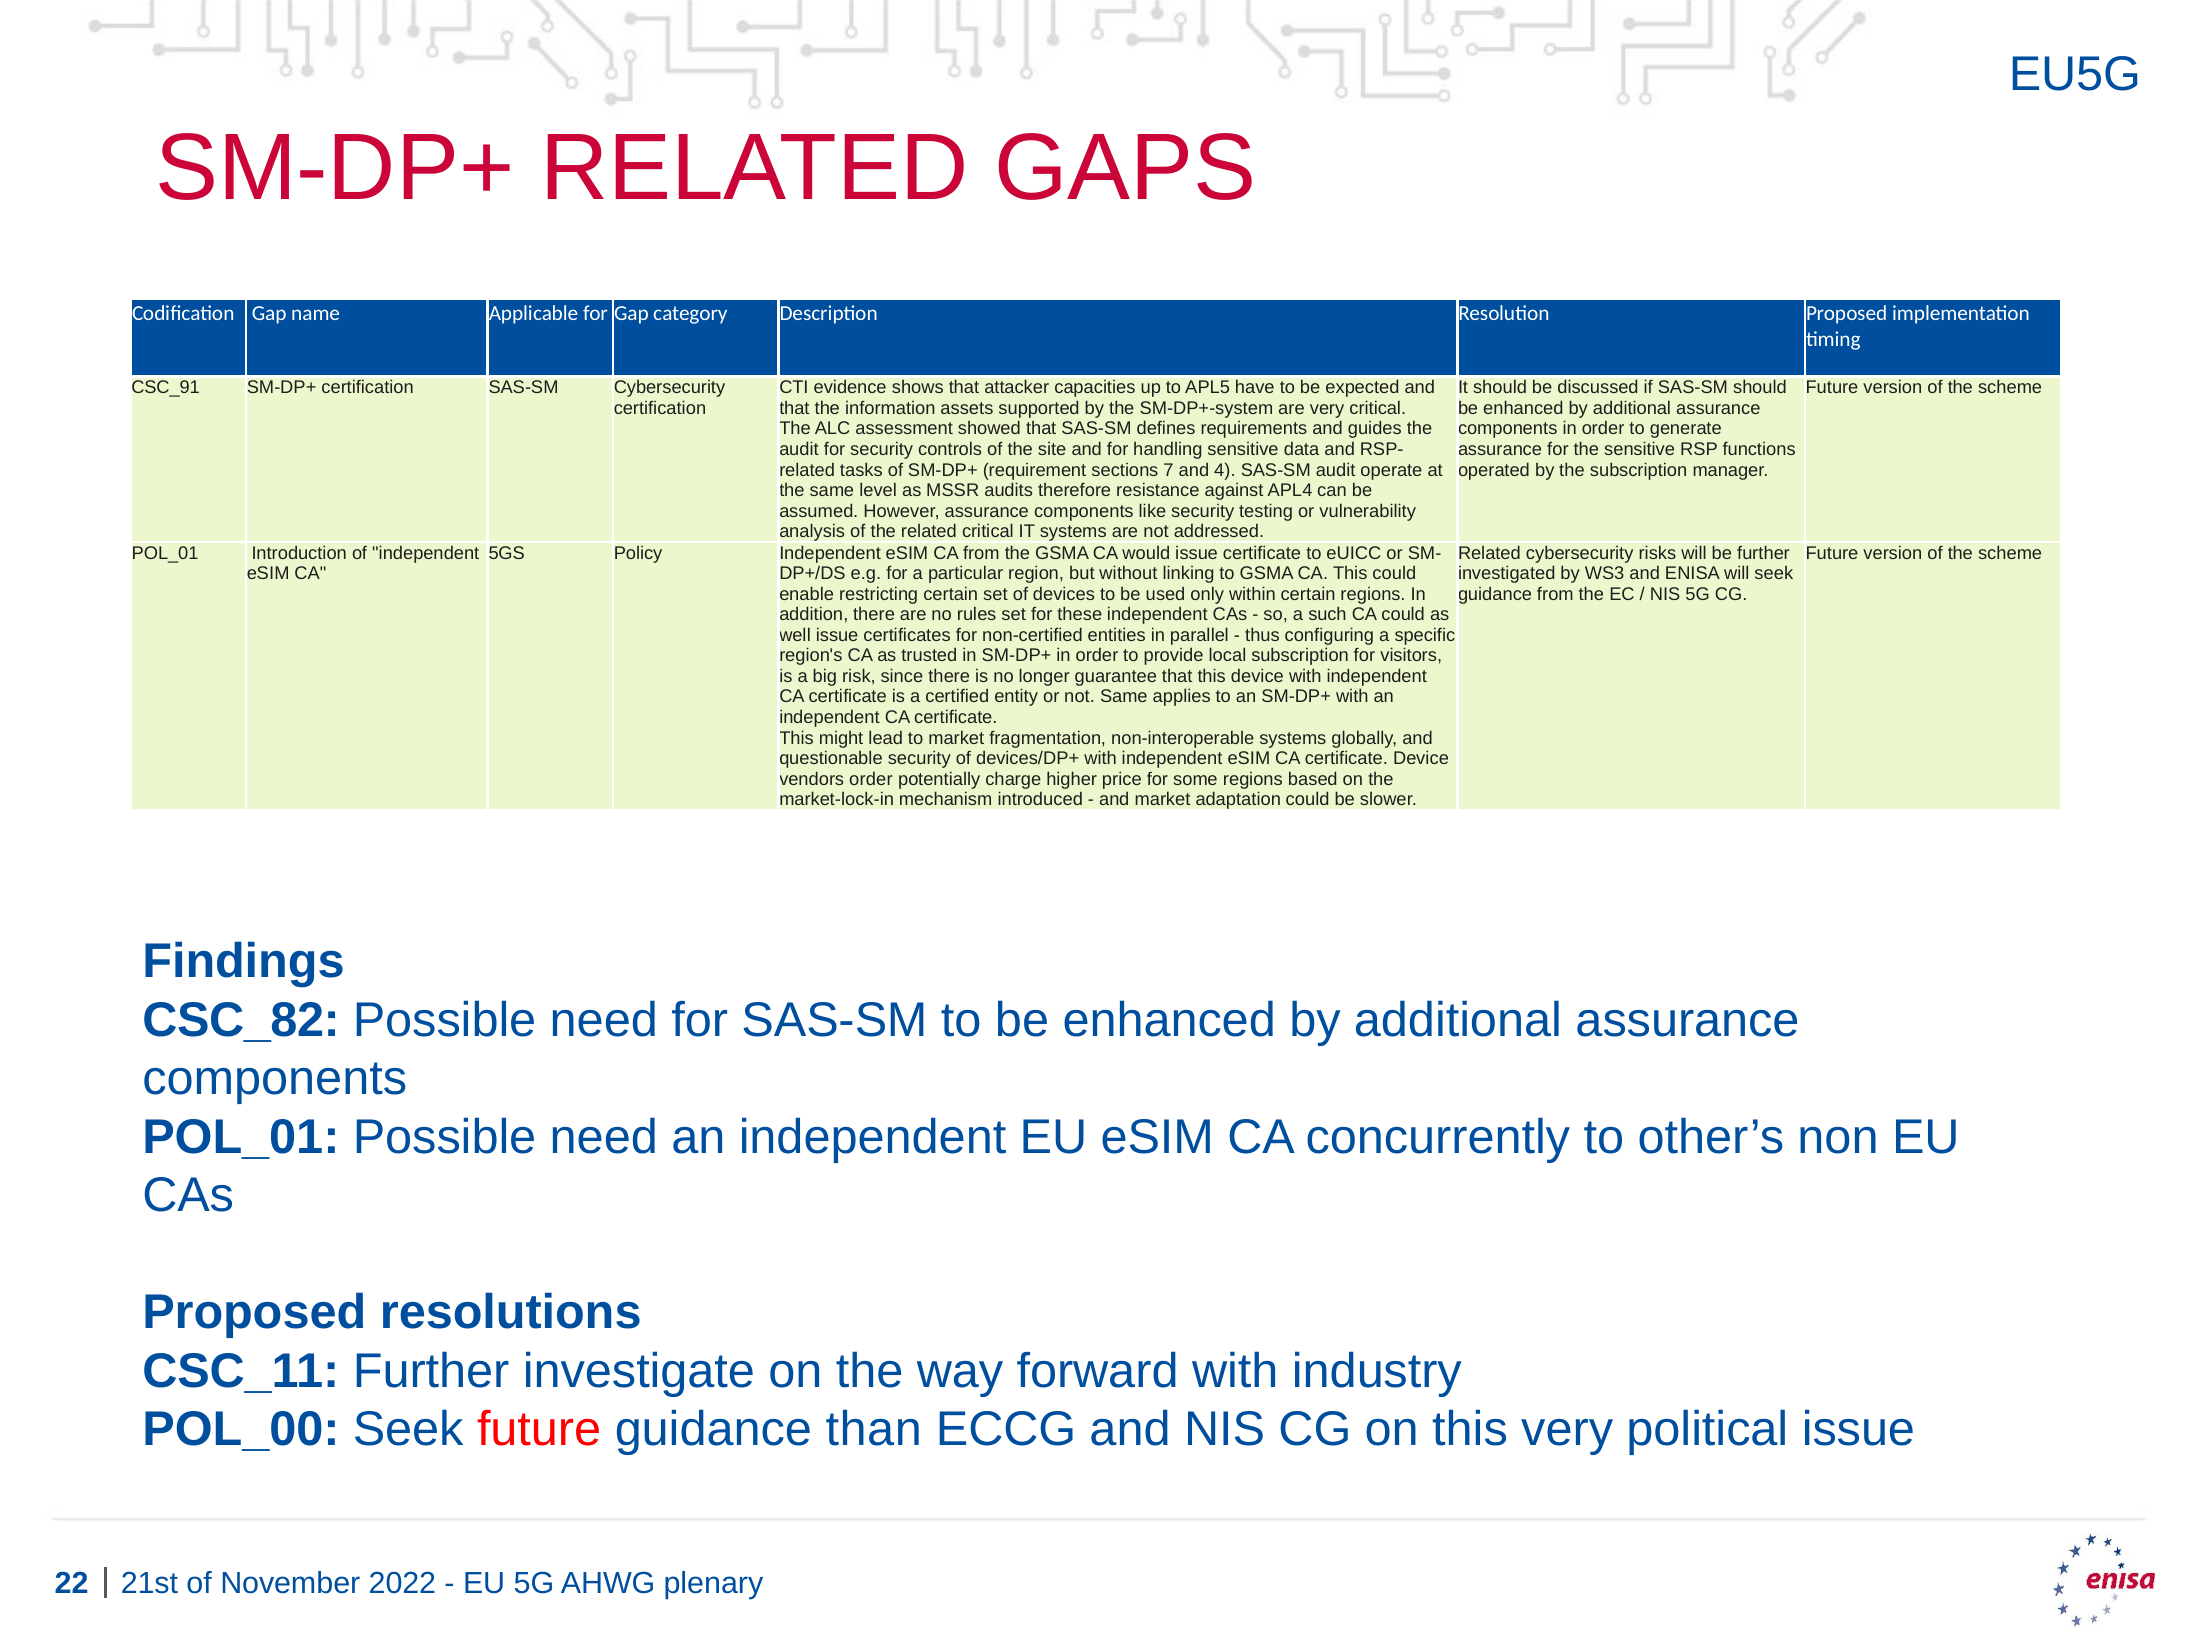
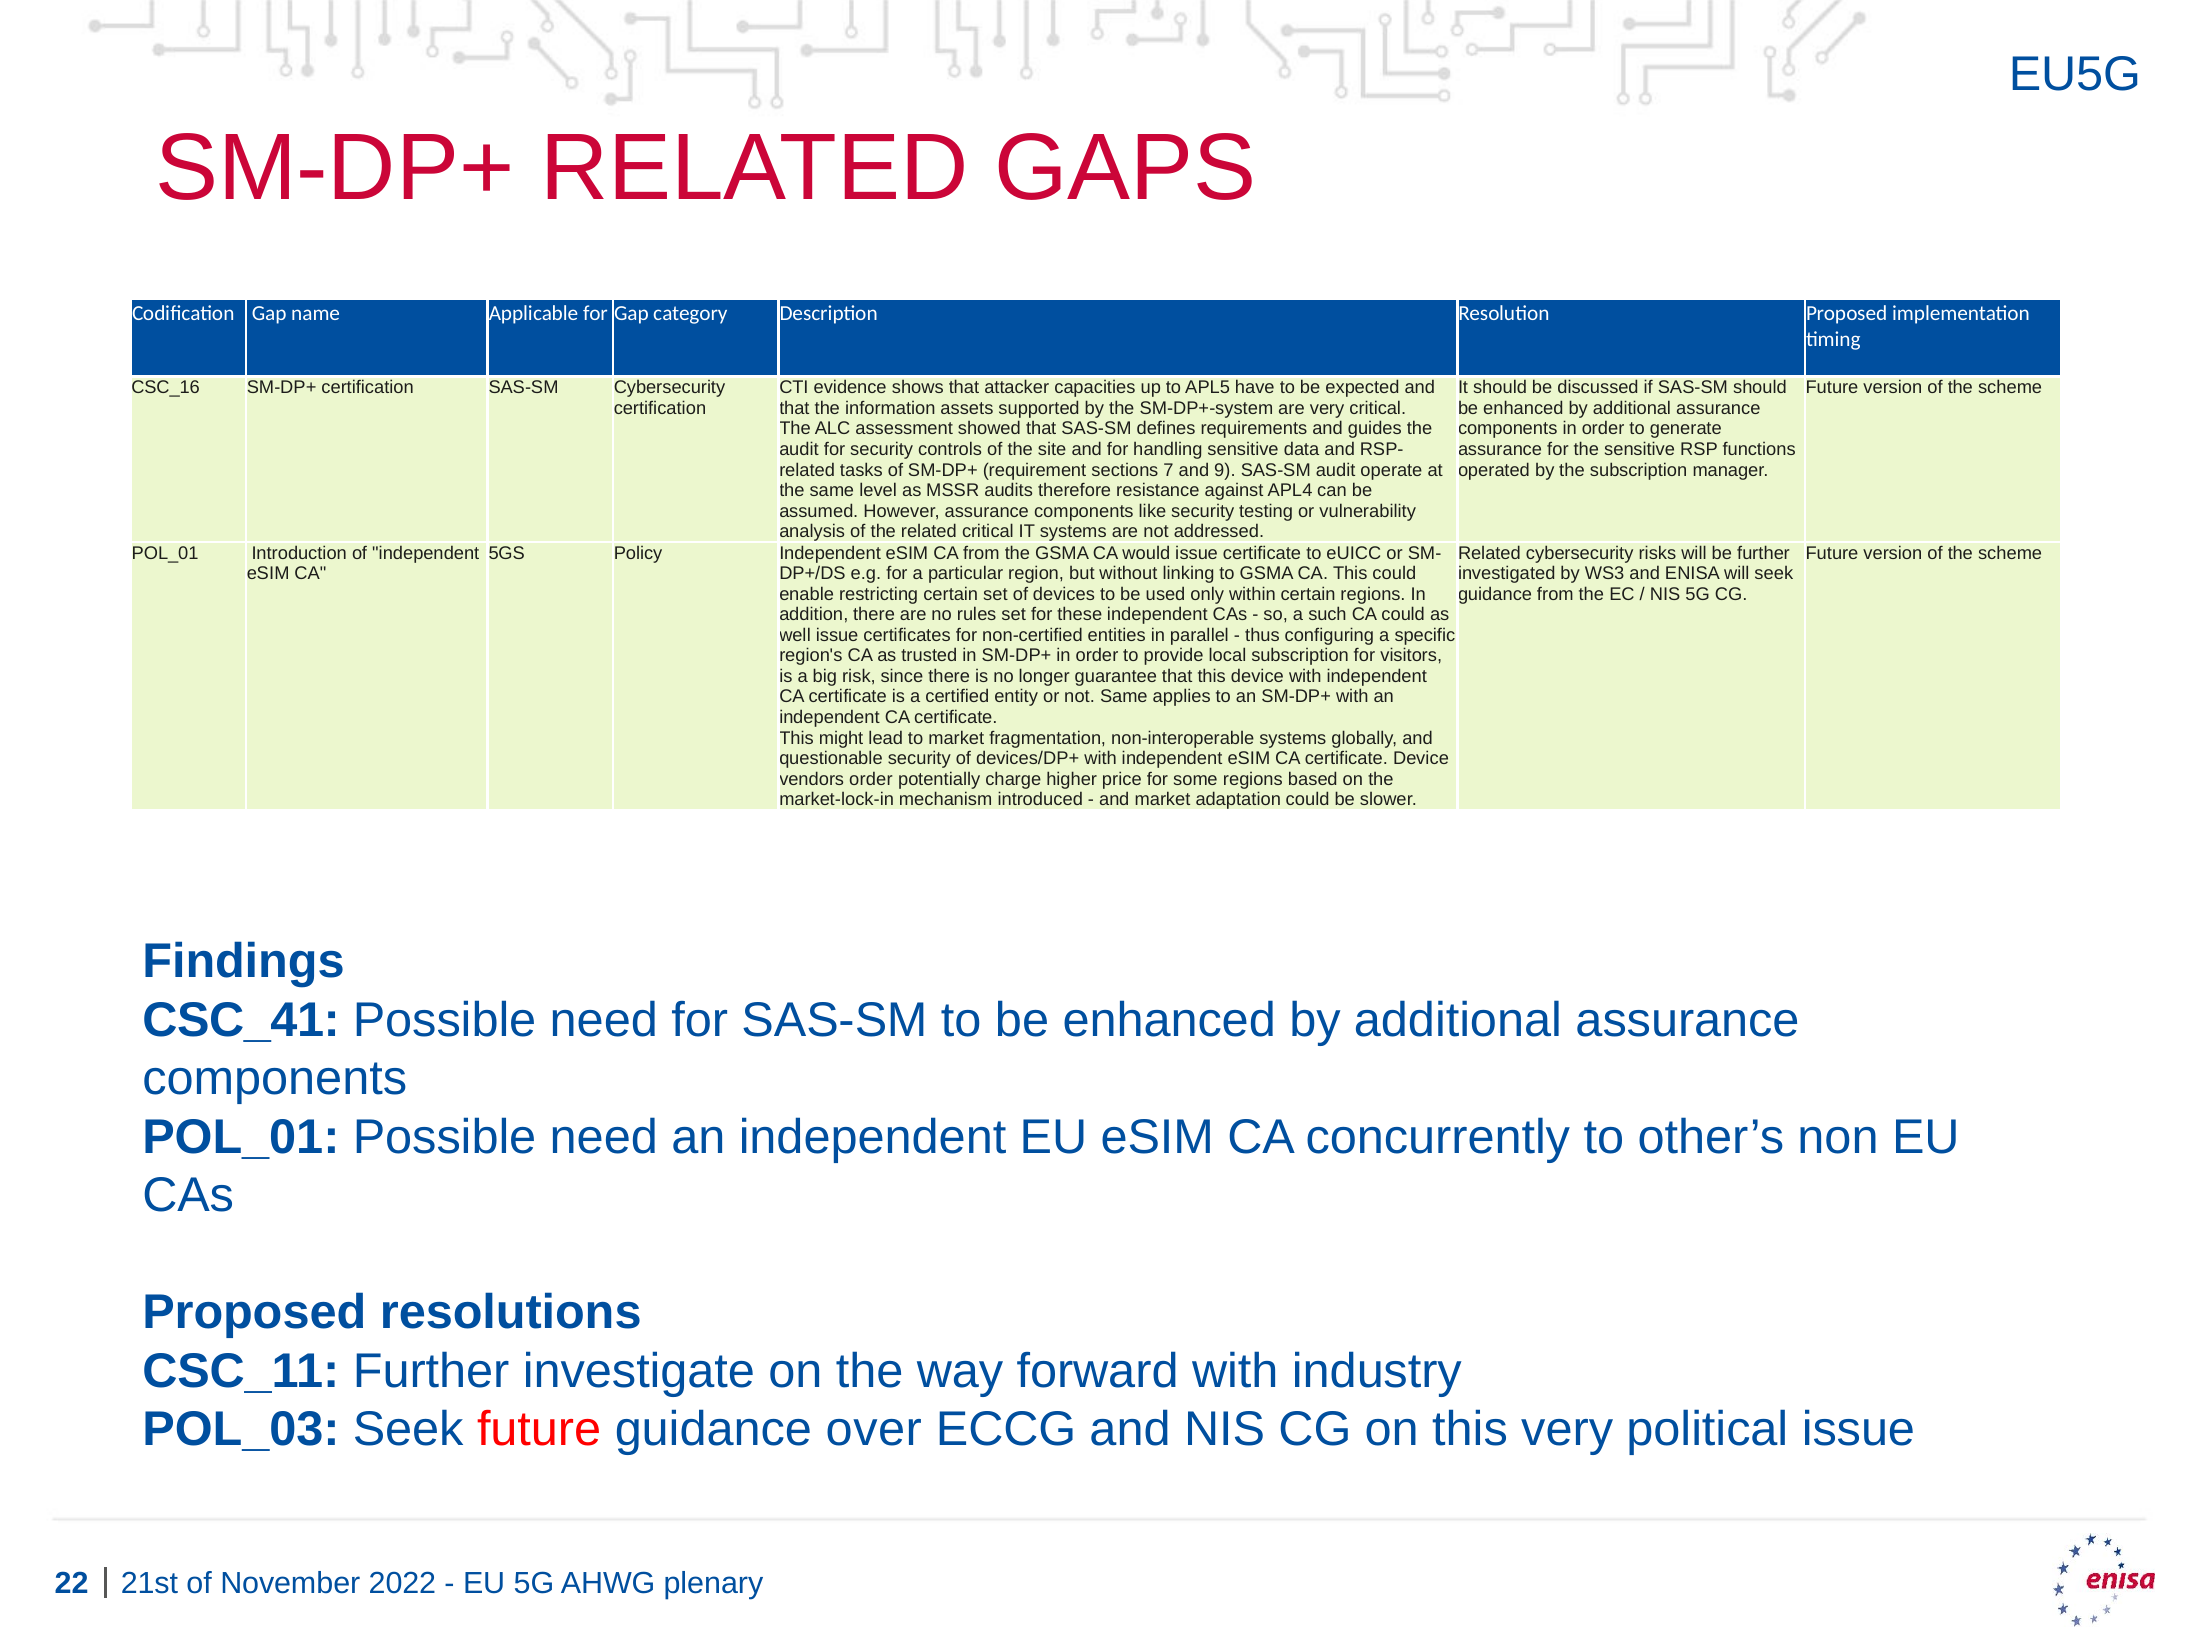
CSC_91: CSC_91 -> CSC_16 (166, 388)
4: 4 -> 9 (1225, 470)
CSC_82: CSC_82 -> CSC_41 (241, 1020)
POL_00: POL_00 -> POL_03 (241, 1429)
than: than -> over (874, 1429)
